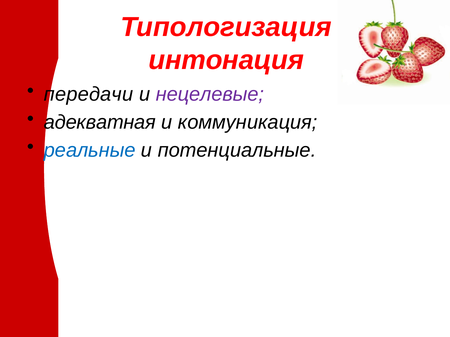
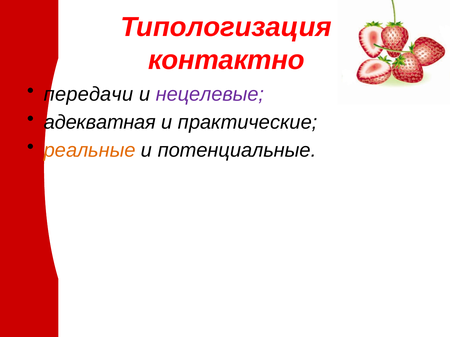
интонация: интонация -> контактно (226, 60)
коммуникация: коммуникация -> практические (248, 122)
реальные colour: blue -> orange (90, 150)
